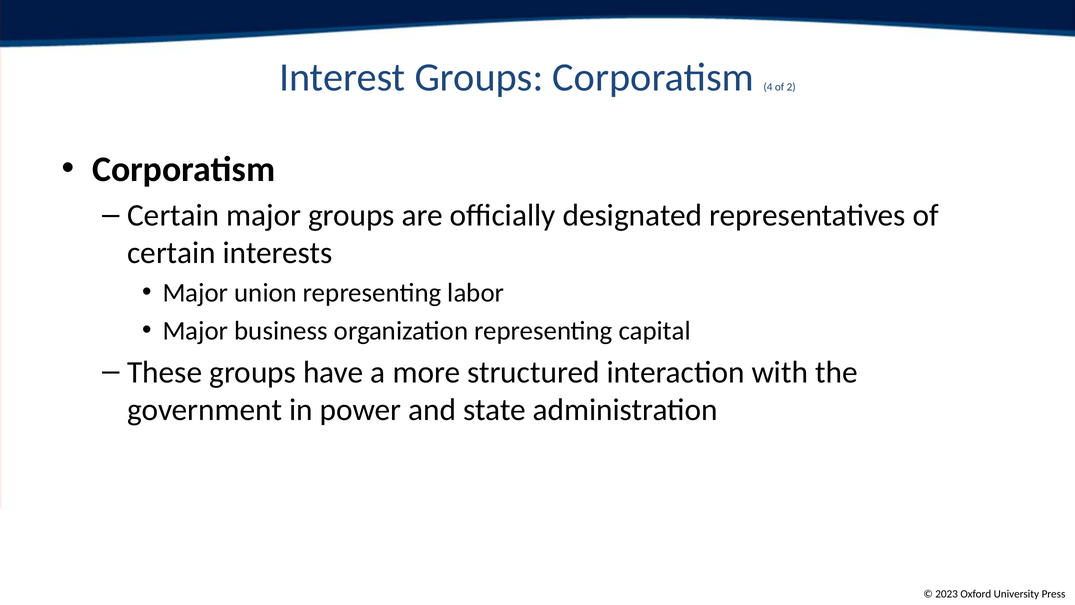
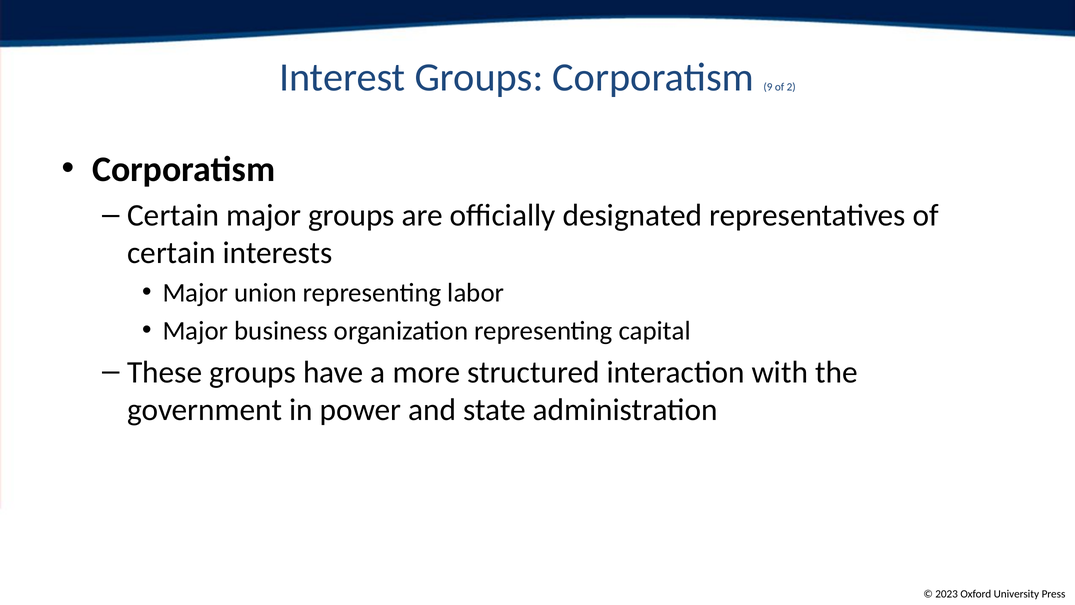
4: 4 -> 9 (768, 87)
